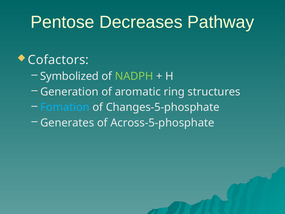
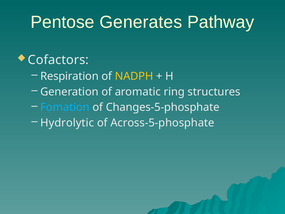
Decreases: Decreases -> Generates (141, 22)
Symbolized: Symbolized -> Respiration (69, 76)
NADPH colour: light green -> yellow (134, 76)
Generates: Generates -> Hydrolytic (67, 123)
